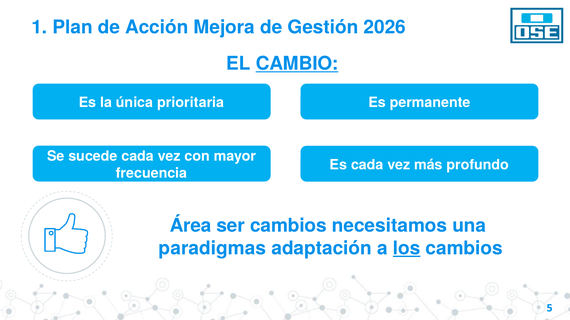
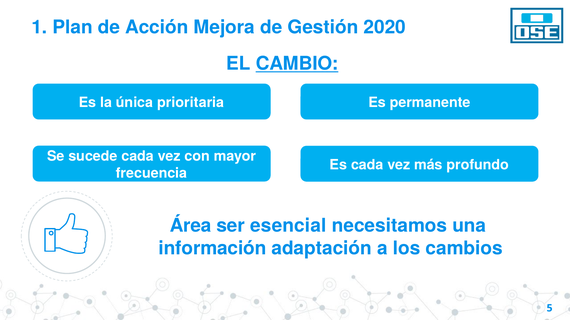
2026: 2026 -> 2020 (385, 27)
ser cambios: cambios -> esencial (288, 226)
paradigmas: paradigmas -> información (212, 249)
los underline: present -> none (407, 249)
